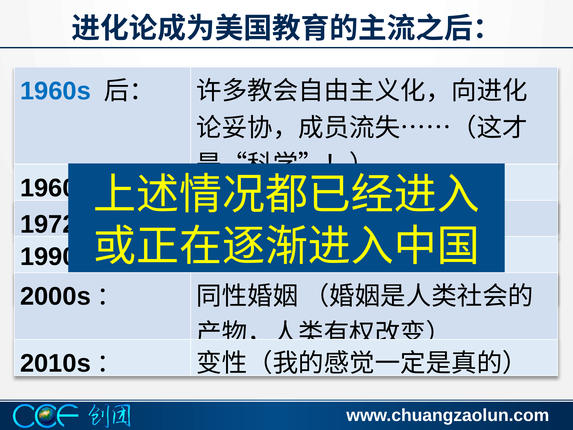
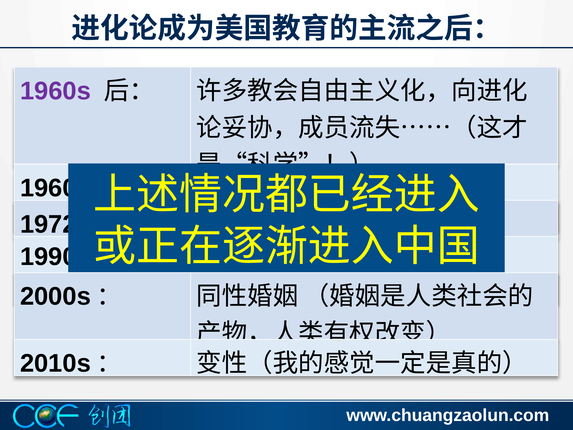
1960s colour: blue -> purple (55, 91)
